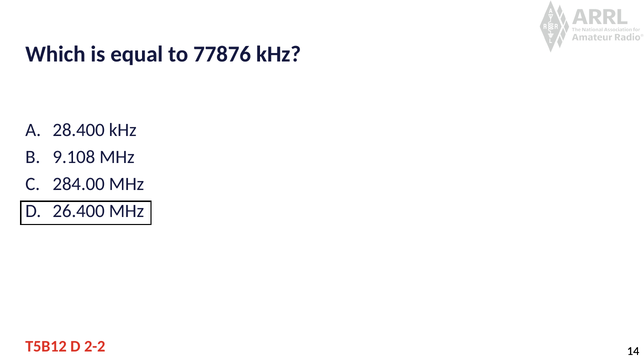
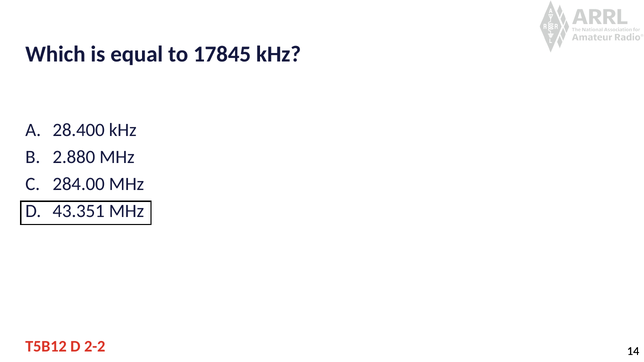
77876: 77876 -> 17845 (222, 54)
9.108: 9.108 -> 2.880 (74, 157)
26.400: 26.400 -> 43.351 (79, 211)
